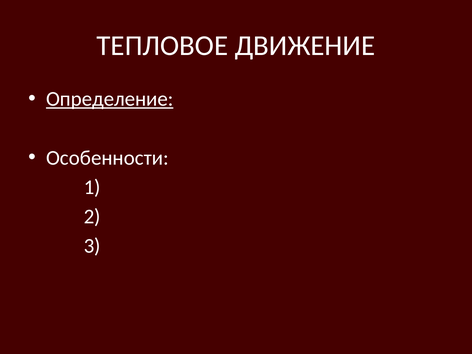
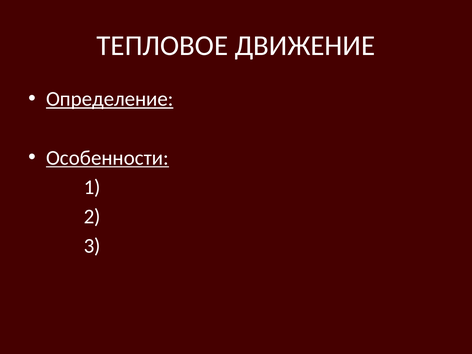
Особенности underline: none -> present (107, 158)
